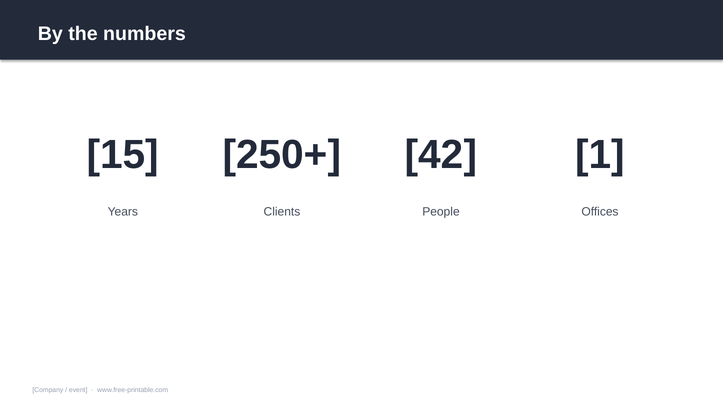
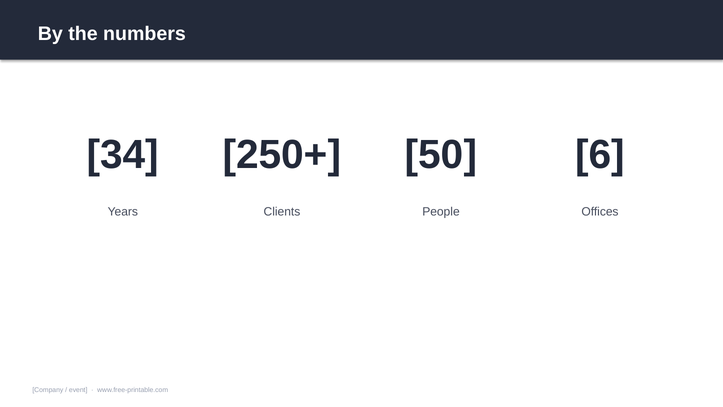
15: 15 -> 34 (123, 155)
42: 42 -> 50 (441, 155)
1: 1 -> 6 (600, 155)
